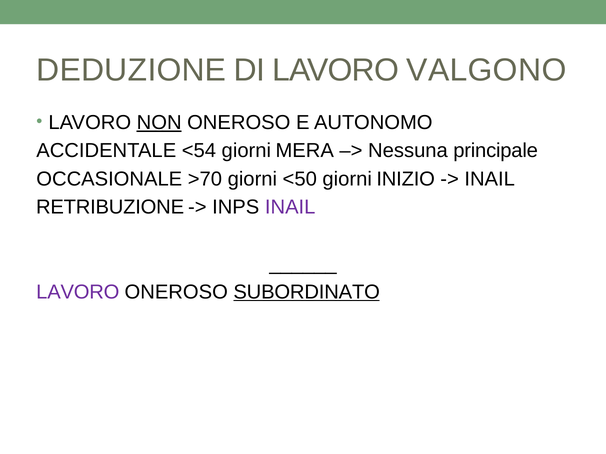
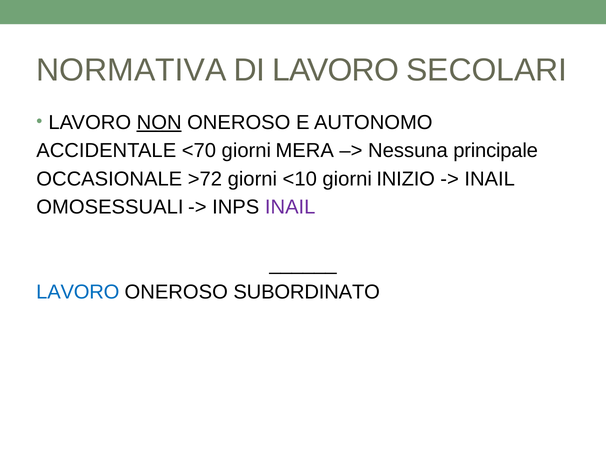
DEDUZIONE: DEDUZIONE -> NORMATIVA (131, 70)
VALGONO: VALGONO -> SECOLARI (487, 70)
<54: <54 -> <70 (199, 151)
>70: >70 -> >72 (205, 179)
<50: <50 -> <10 (300, 179)
RETRIBUZIONE: RETRIBUZIONE -> OMOSESSUALI (110, 207)
LAVORO colour: purple -> blue (78, 292)
SUBORDINATO underline: present -> none (307, 292)
